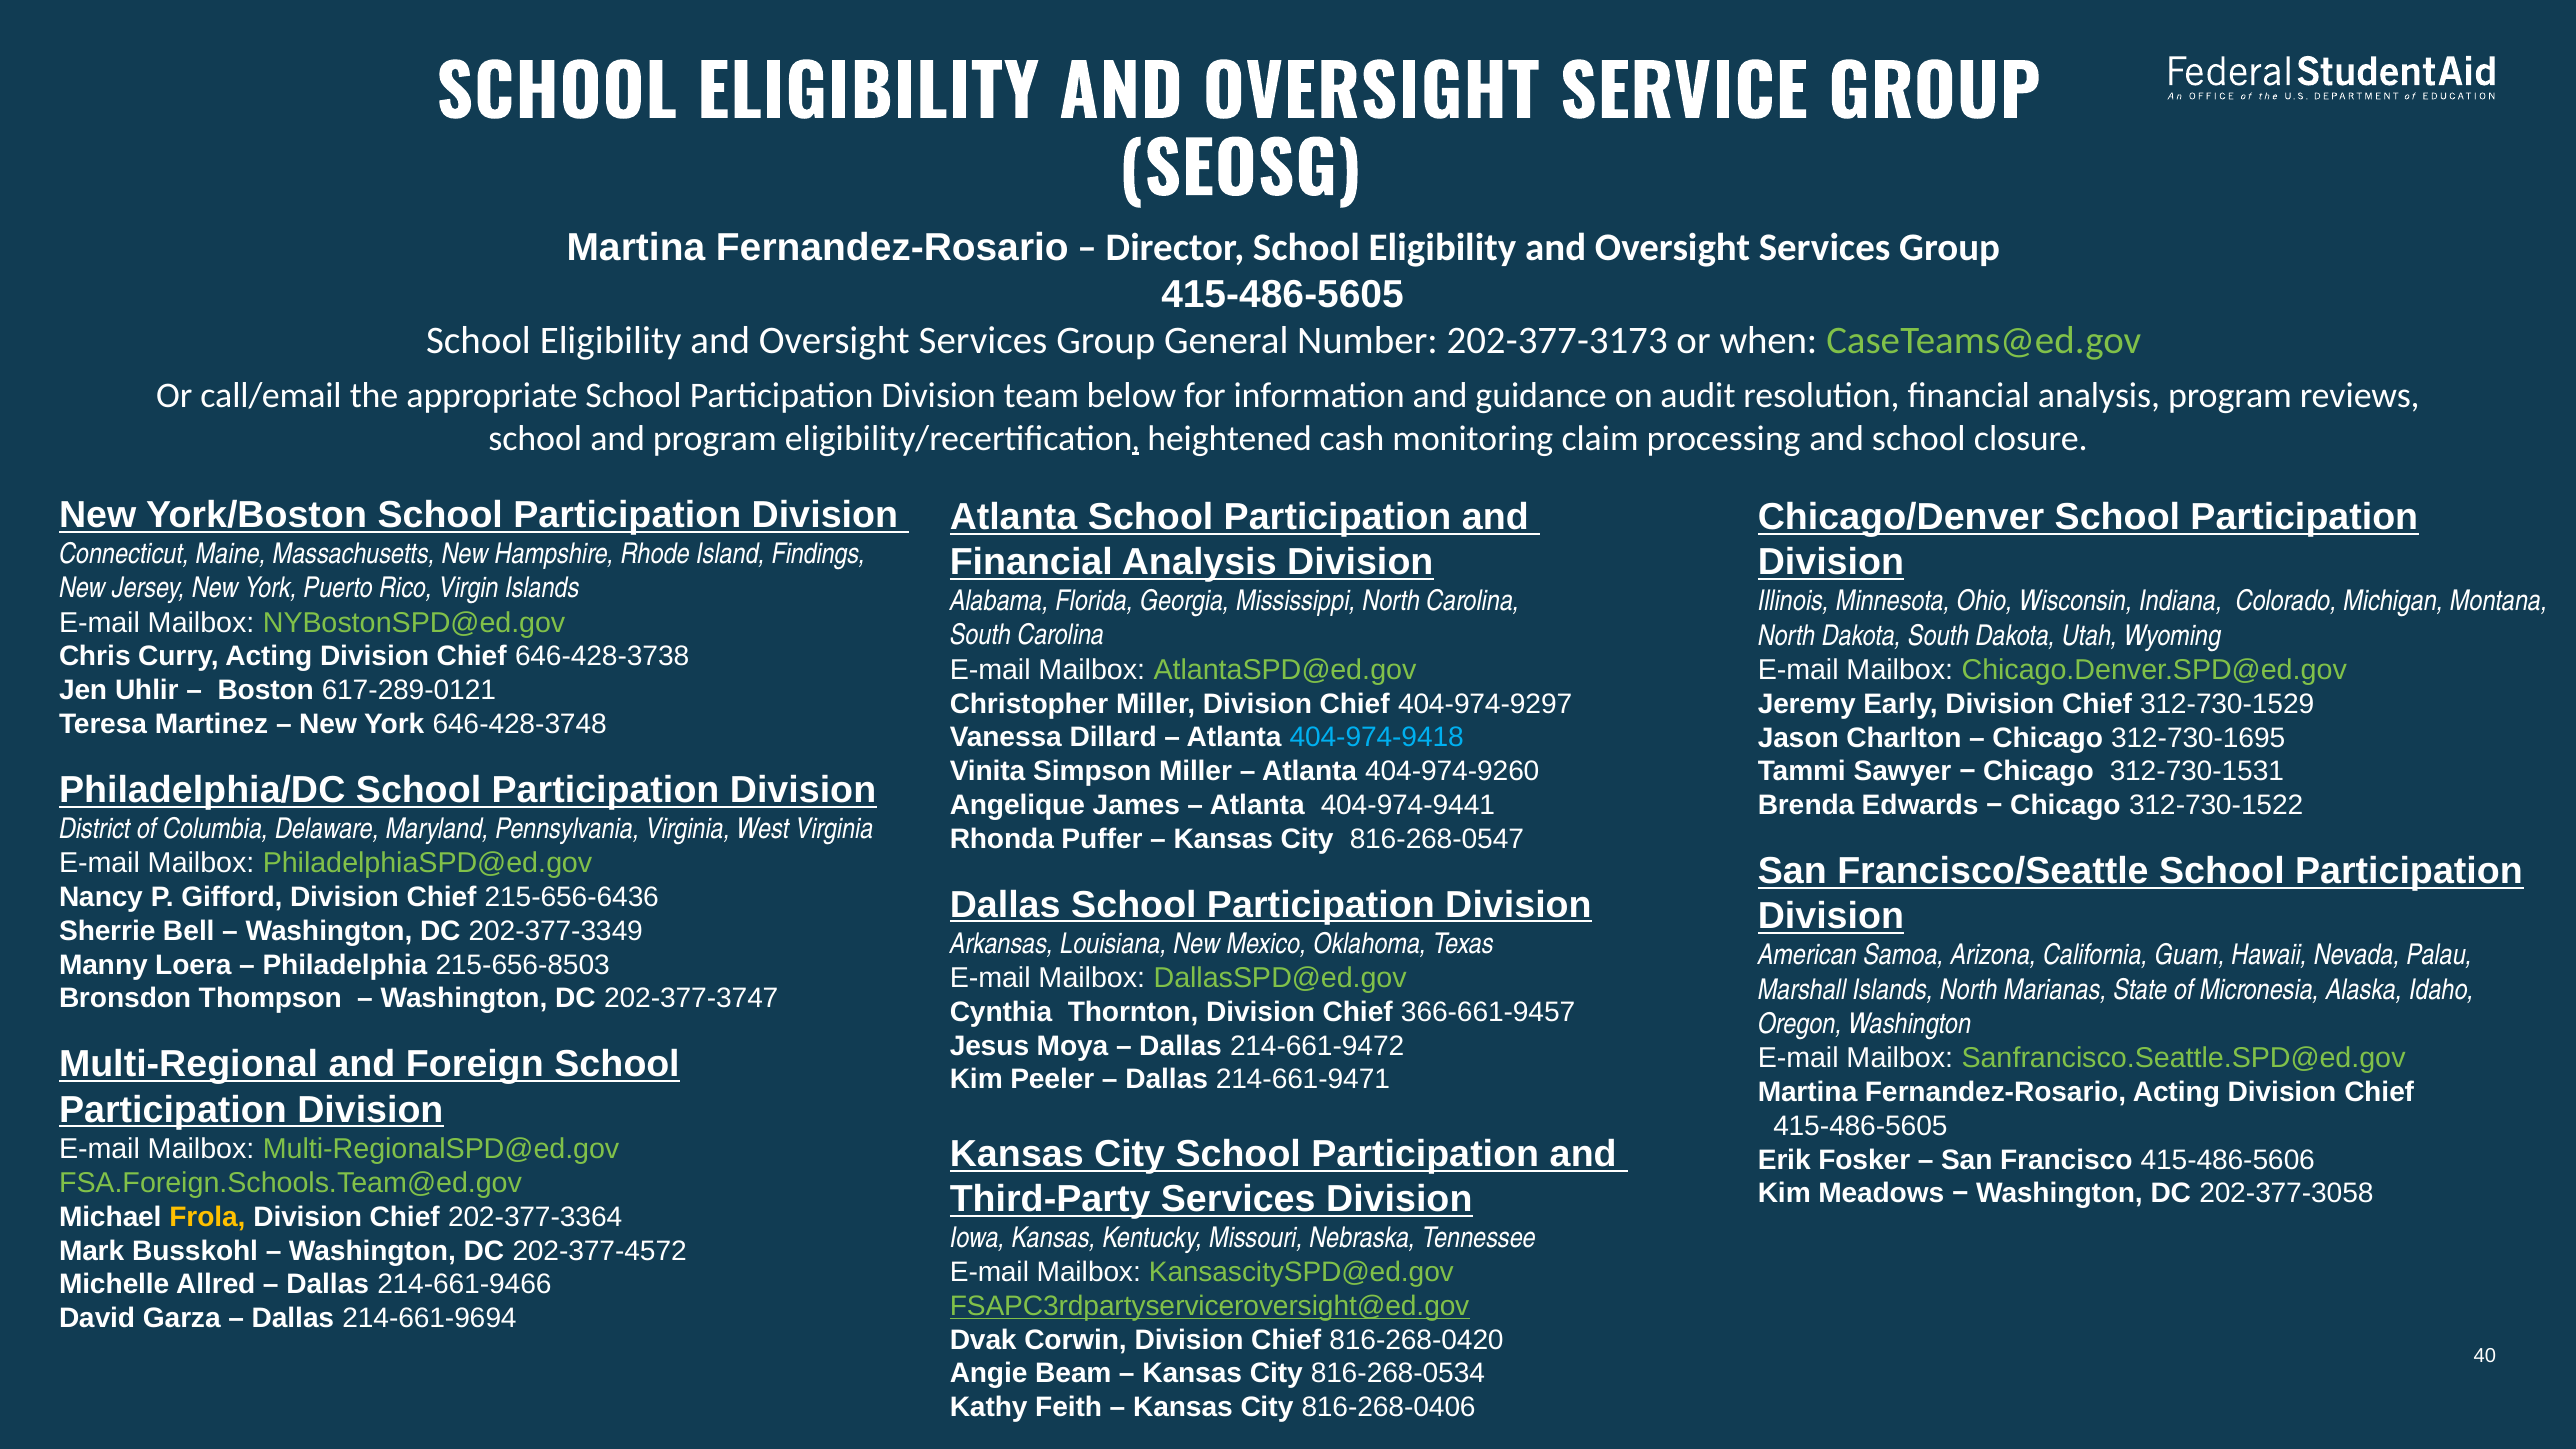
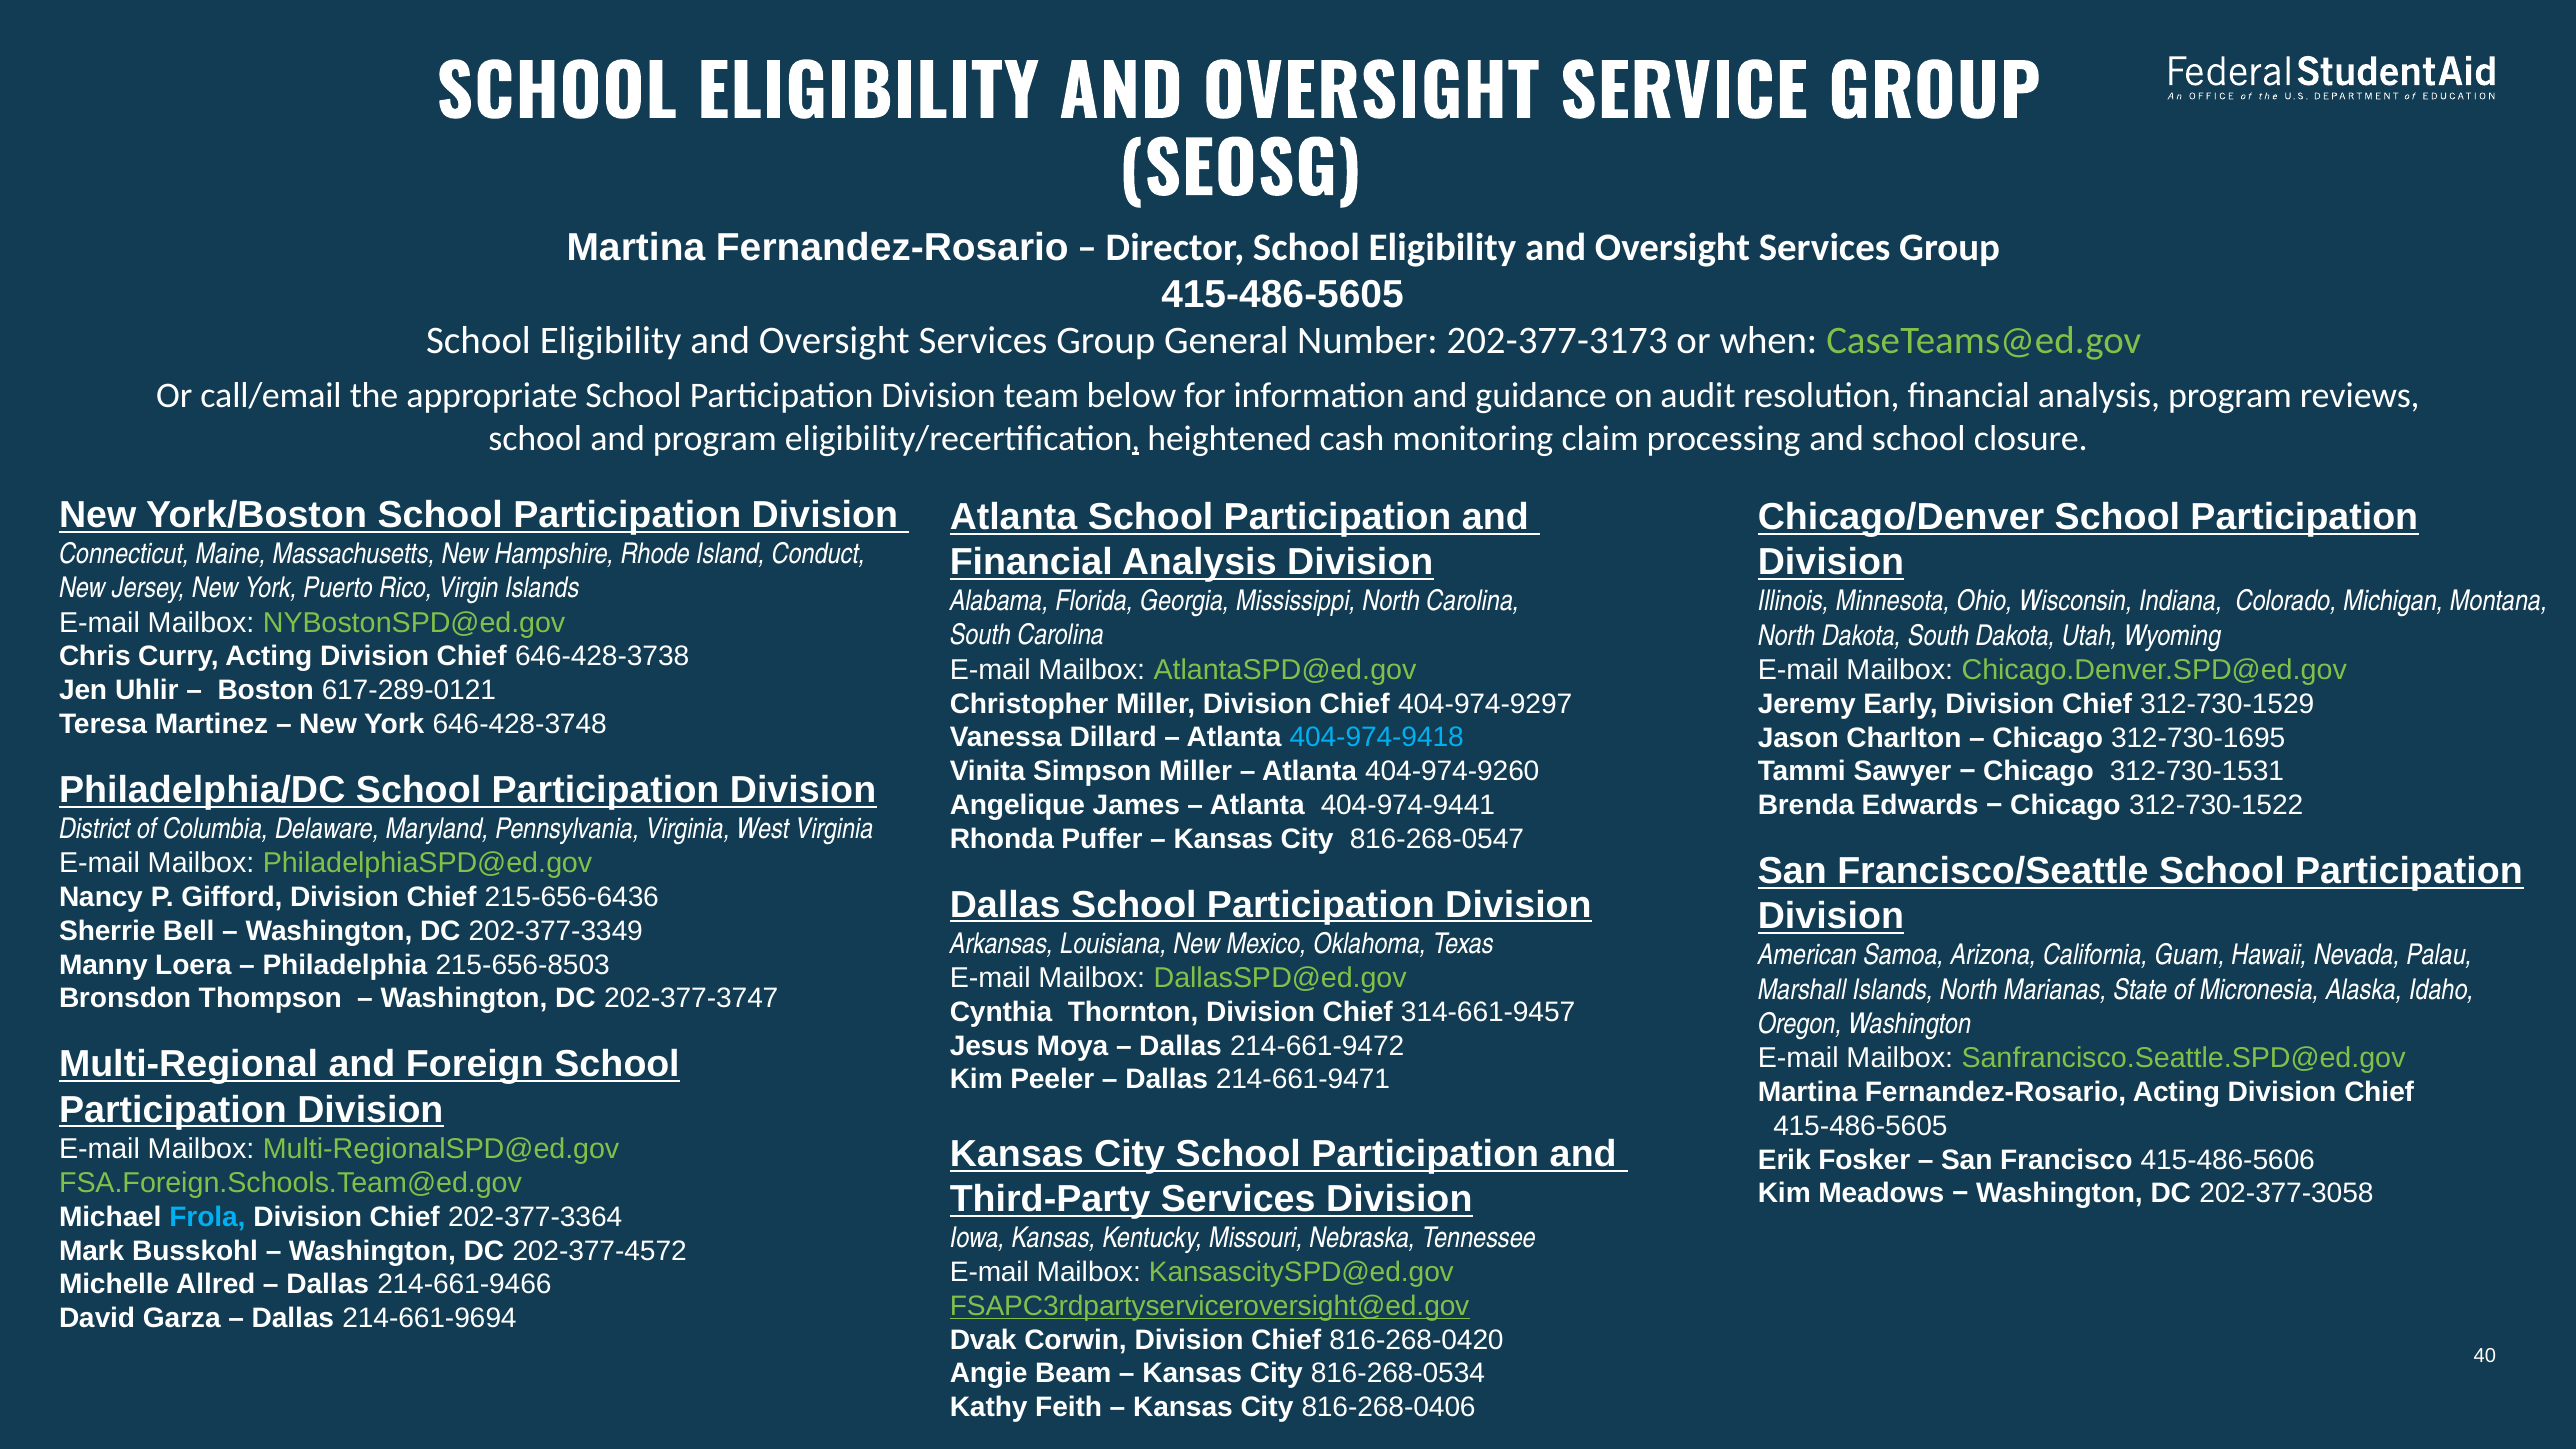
Findings: Findings -> Conduct (818, 554)
366-661-9457: 366-661-9457 -> 314-661-9457 (1488, 1012)
Frola colour: yellow -> light blue (207, 1217)
